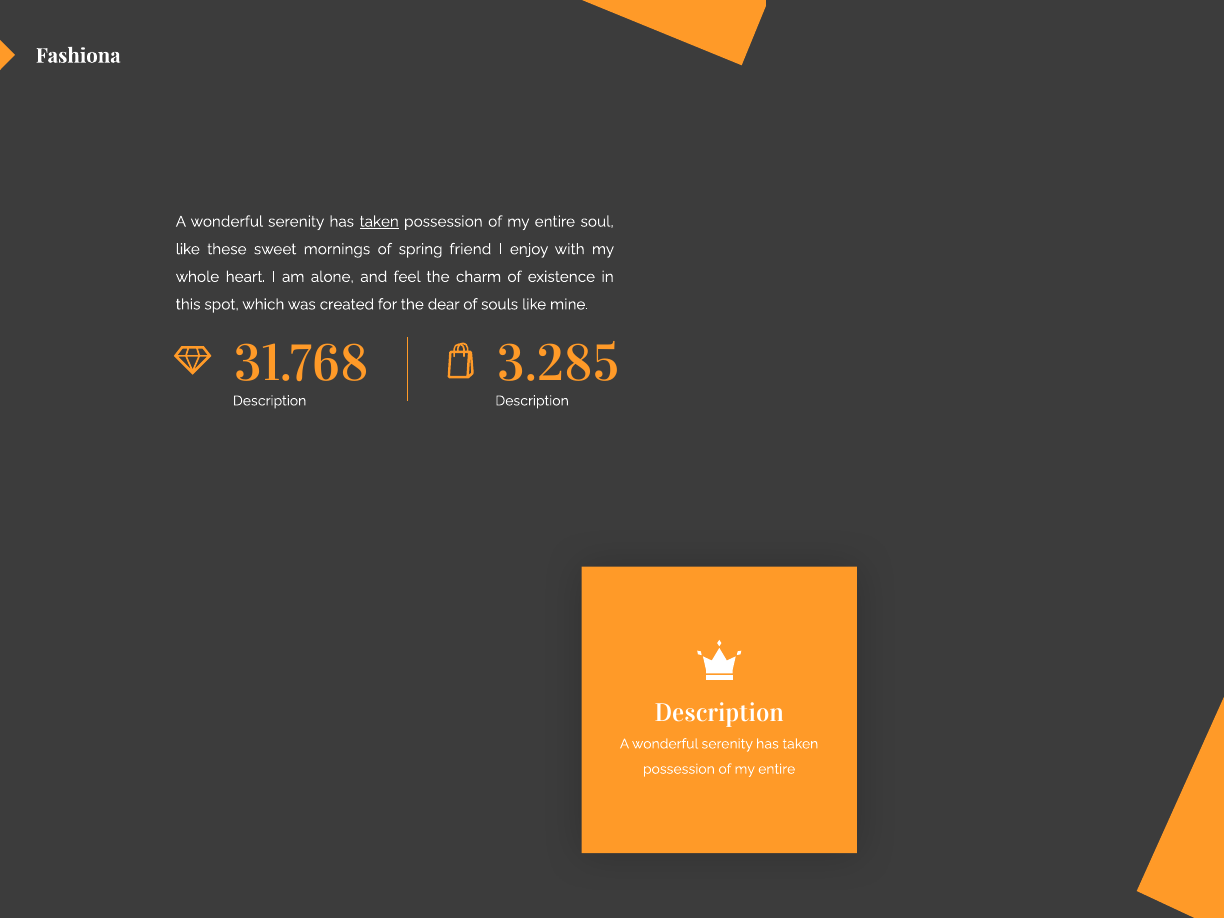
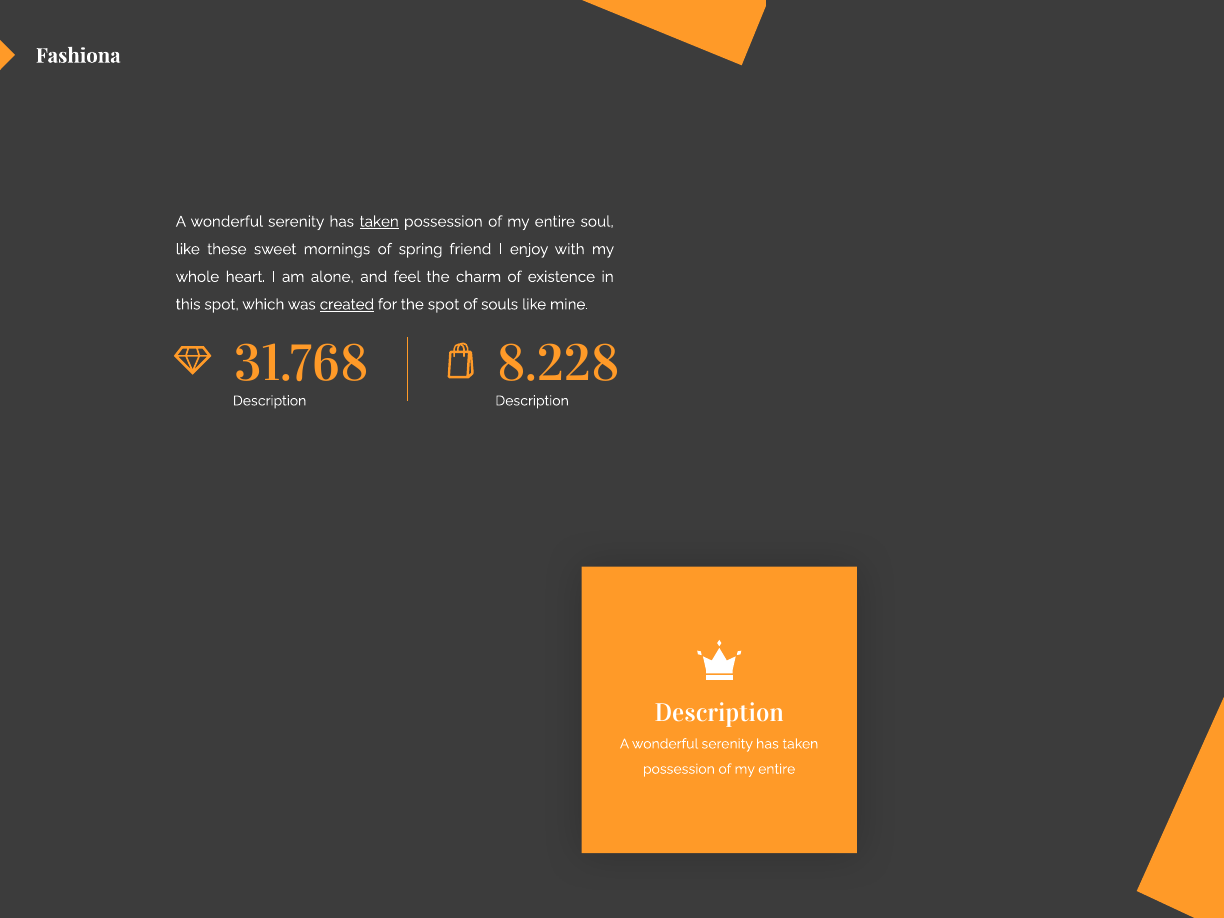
created underline: none -> present (347, 304)
the dear: dear -> spot (444, 304)
3.285: 3.285 -> 8.228 (558, 364)
